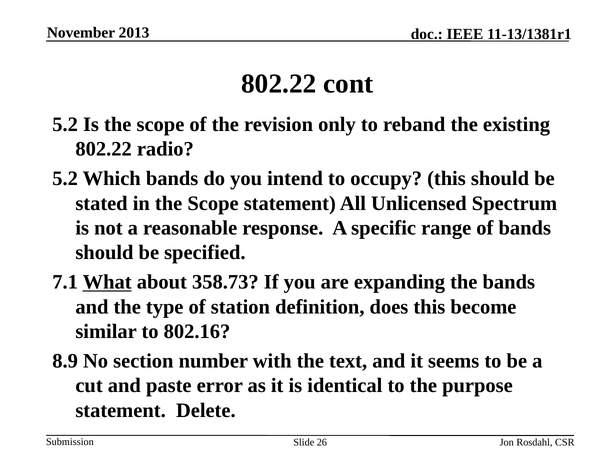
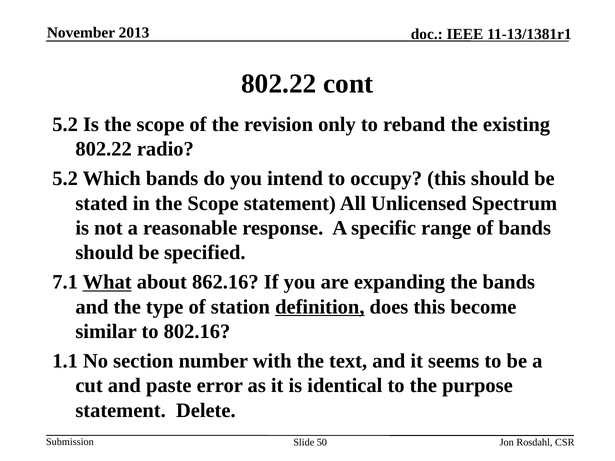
358.73: 358.73 -> 862.16 (225, 282)
definition underline: none -> present (320, 307)
8.9: 8.9 -> 1.1 (65, 361)
26: 26 -> 50 (322, 442)
